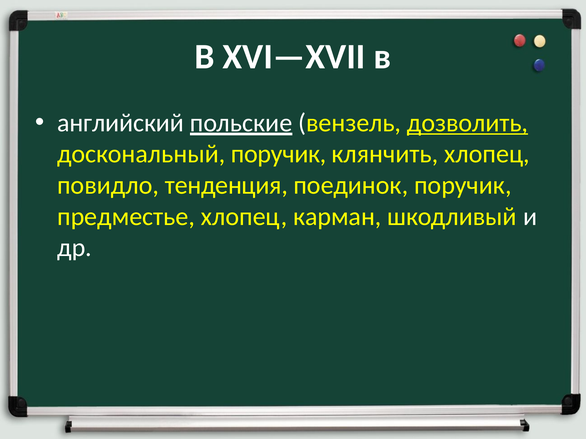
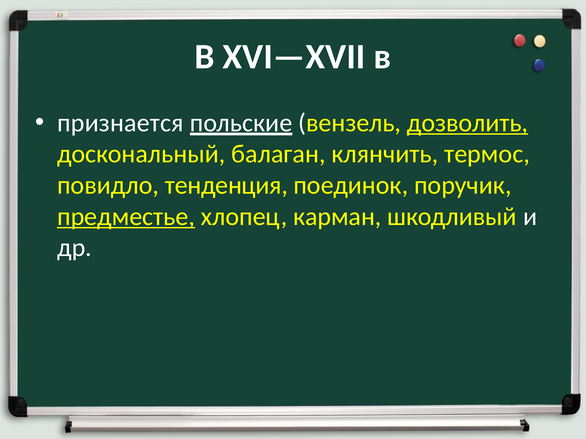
английский: английский -> признается (120, 123)
доскональный поручик: поручик -> балаган (278, 154)
клянчить хлопец: хлопец -> термос (487, 154)
предместье underline: none -> present (126, 217)
